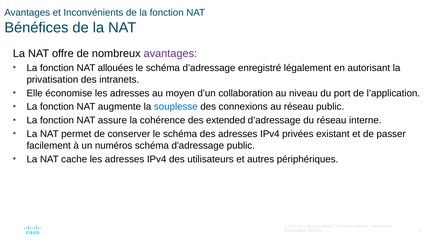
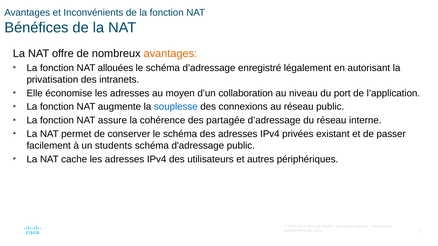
avantages colour: purple -> orange (170, 54)
extended: extended -> partagée (226, 121)
numéros: numéros -> students (114, 146)
